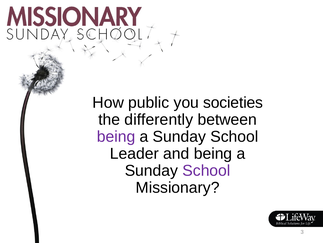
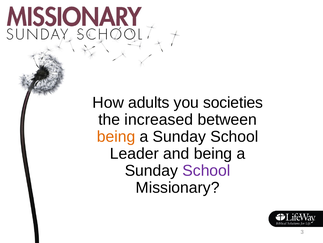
public: public -> adults (149, 102)
differently: differently -> increased (159, 119)
being colour: purple -> orange (116, 136)
